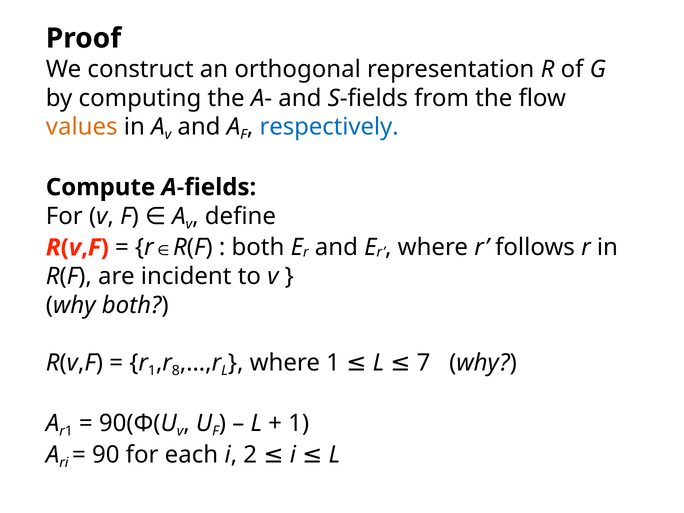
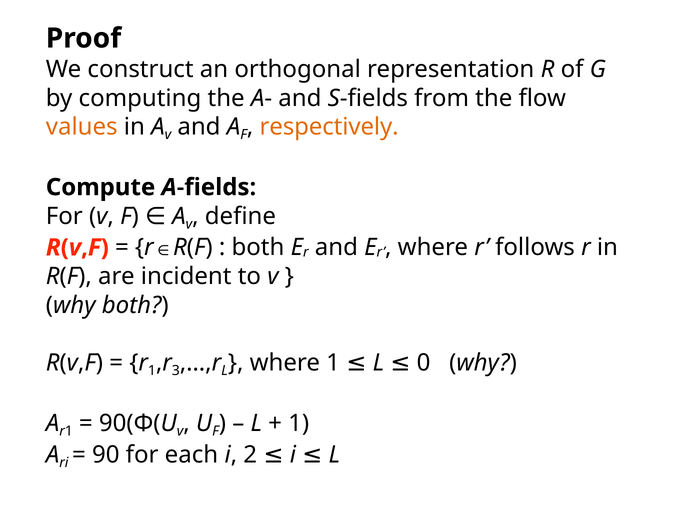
respectively colour: blue -> orange (329, 127)
8: 8 -> 3 (176, 371)
7: 7 -> 0 (424, 363)
